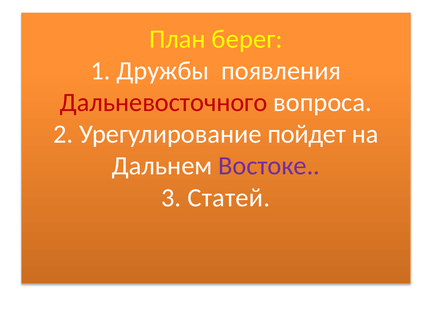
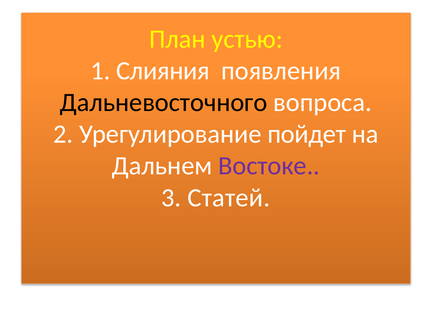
берег: берег -> устью (247, 39)
Дружбы: Дружбы -> Слияния (163, 71)
Дальневосточного colour: red -> black (164, 103)
